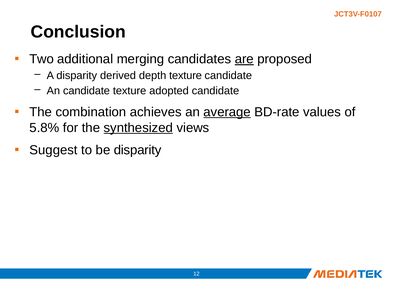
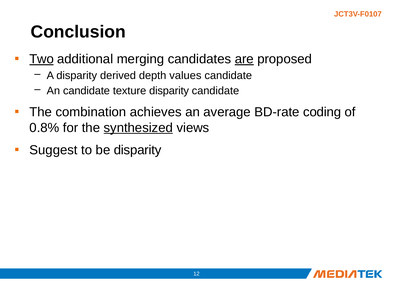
Two underline: none -> present (42, 59)
depth texture: texture -> values (185, 75)
texture adopted: adopted -> disparity (169, 91)
average underline: present -> none (227, 112)
values: values -> coding (322, 112)
5.8%: 5.8% -> 0.8% (44, 128)
